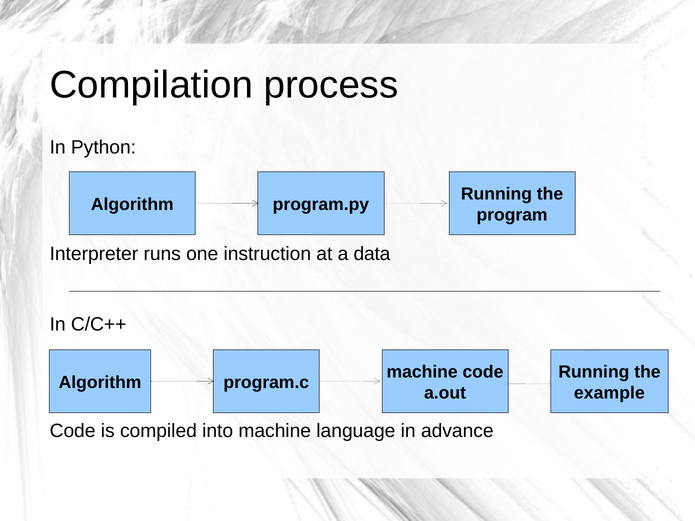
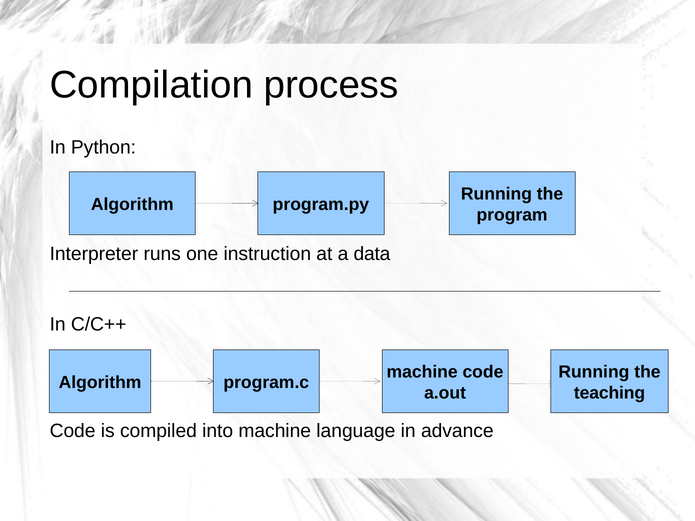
example: example -> teaching (610, 393)
